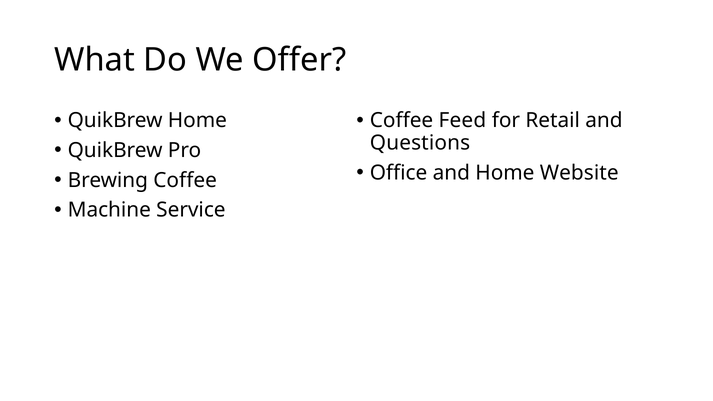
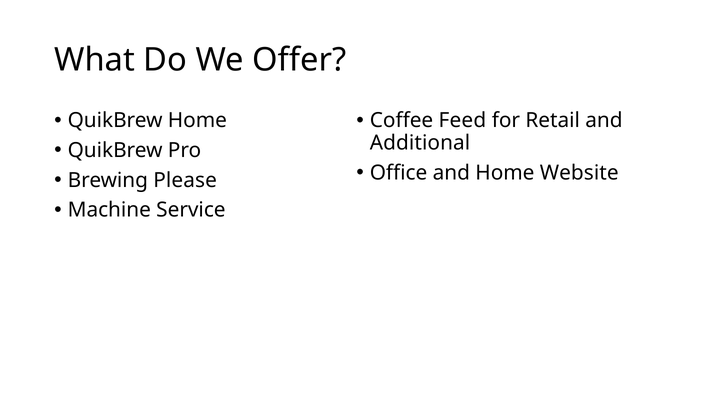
Questions: Questions -> Additional (420, 143)
Brewing Coffee: Coffee -> Please (185, 180)
